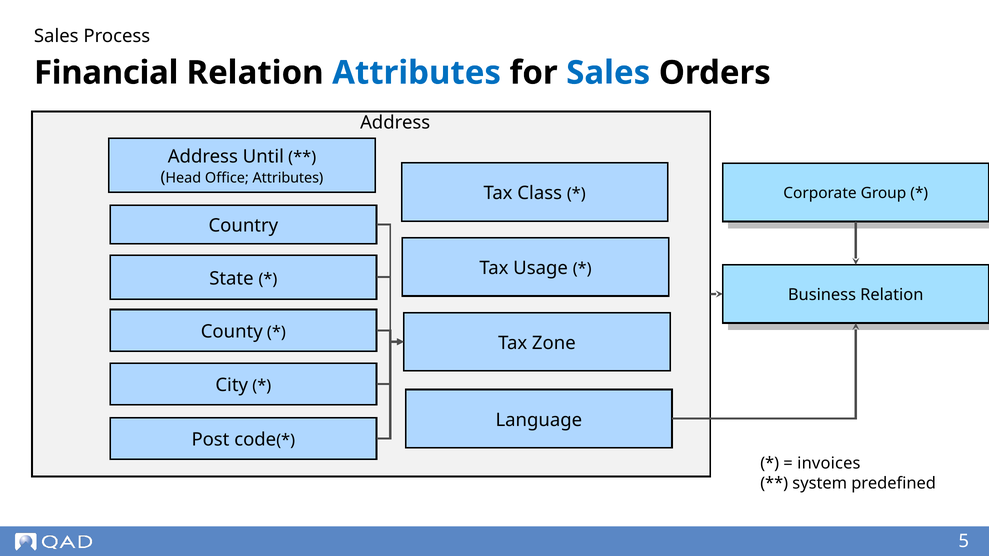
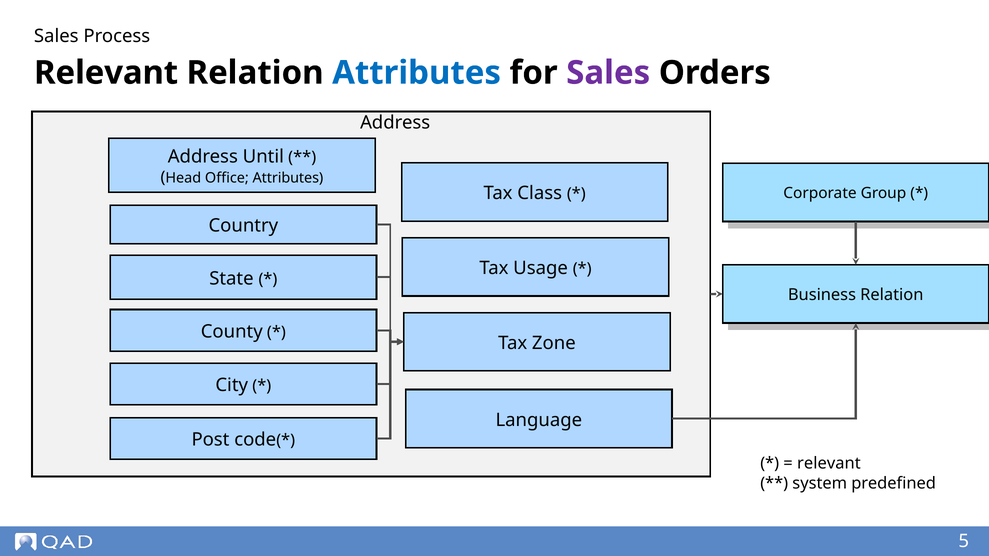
Financial: Financial -> Relevant (106, 73)
Sales colour: blue -> purple (608, 73)
invoices: invoices -> relevant (829, 464)
